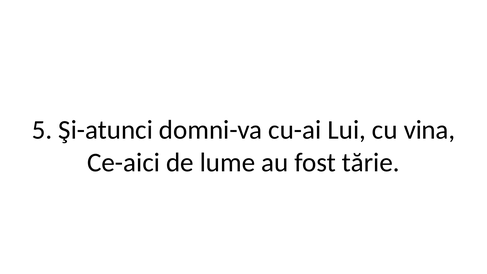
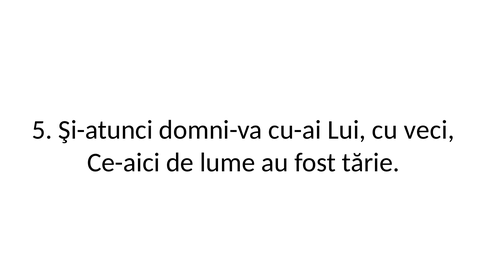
vina: vina -> veci (429, 130)
